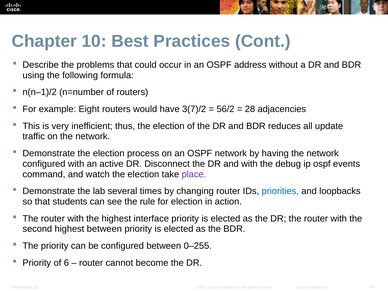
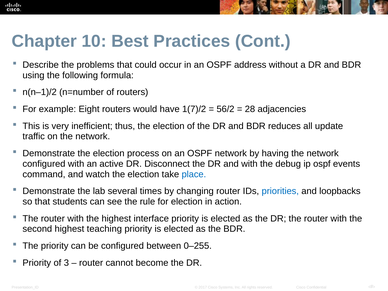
3(7)/2: 3(7)/2 -> 1(7)/2 (194, 109)
place colour: purple -> blue (194, 174)
highest between: between -> teaching (104, 229)
6: 6 -> 3 (66, 263)
